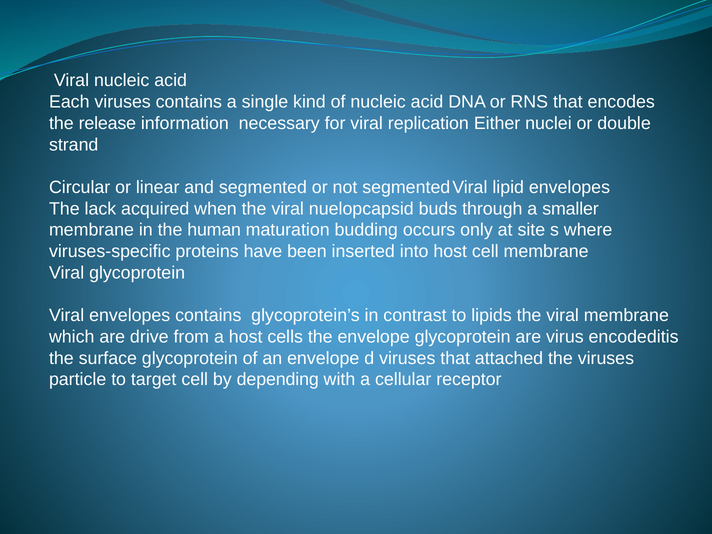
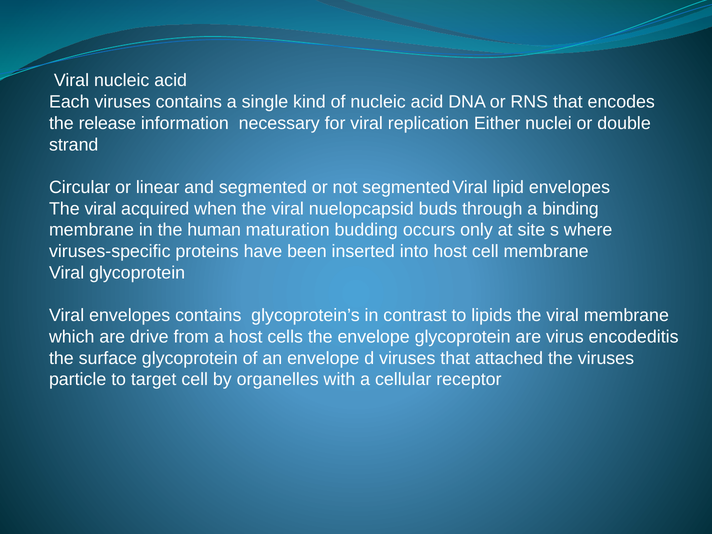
lack: lack -> viral (100, 209)
smaller: smaller -> binding (571, 209)
depending: depending -> organelles (278, 380)
